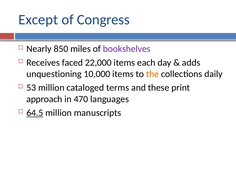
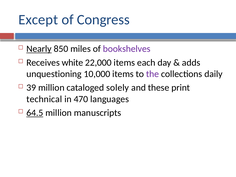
Nearly underline: none -> present (39, 49)
faced: faced -> white (72, 63)
the colour: orange -> purple (153, 74)
53: 53 -> 39 (31, 88)
terms: terms -> solely (118, 88)
approach: approach -> technical (44, 99)
